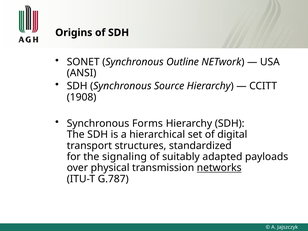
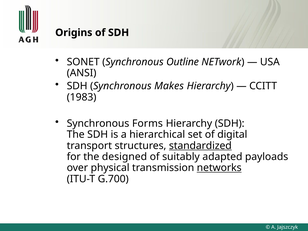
Source: Source -> Makes (169, 86)
1908: 1908 -> 1983 (82, 97)
standardized underline: none -> present (200, 146)
signaling: signaling -> designed (124, 157)
G.787: G.787 -> G.700 (113, 179)
